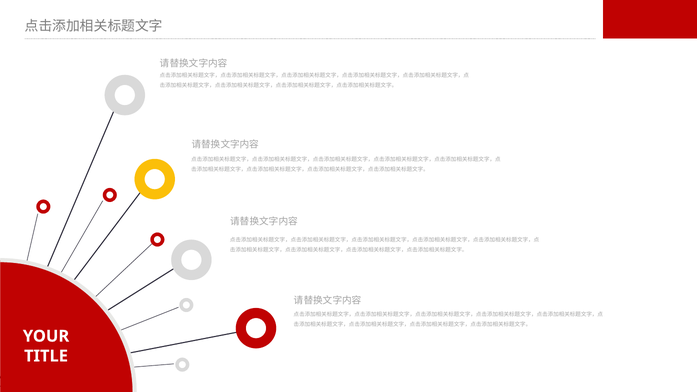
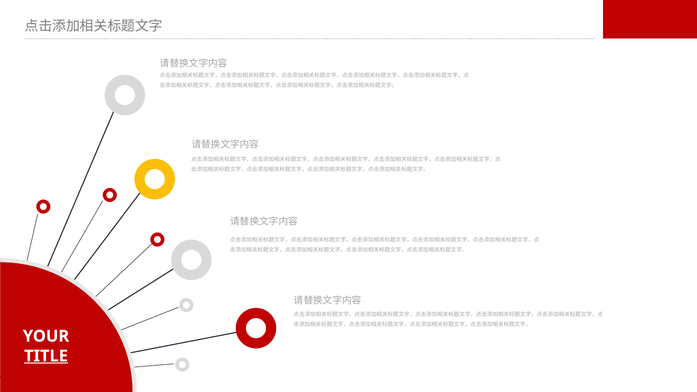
TITLE underline: none -> present (46, 356)
